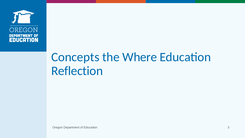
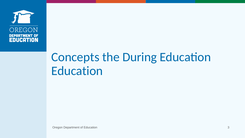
Where: Where -> During (140, 57)
Reflection: Reflection -> Education (77, 71)
